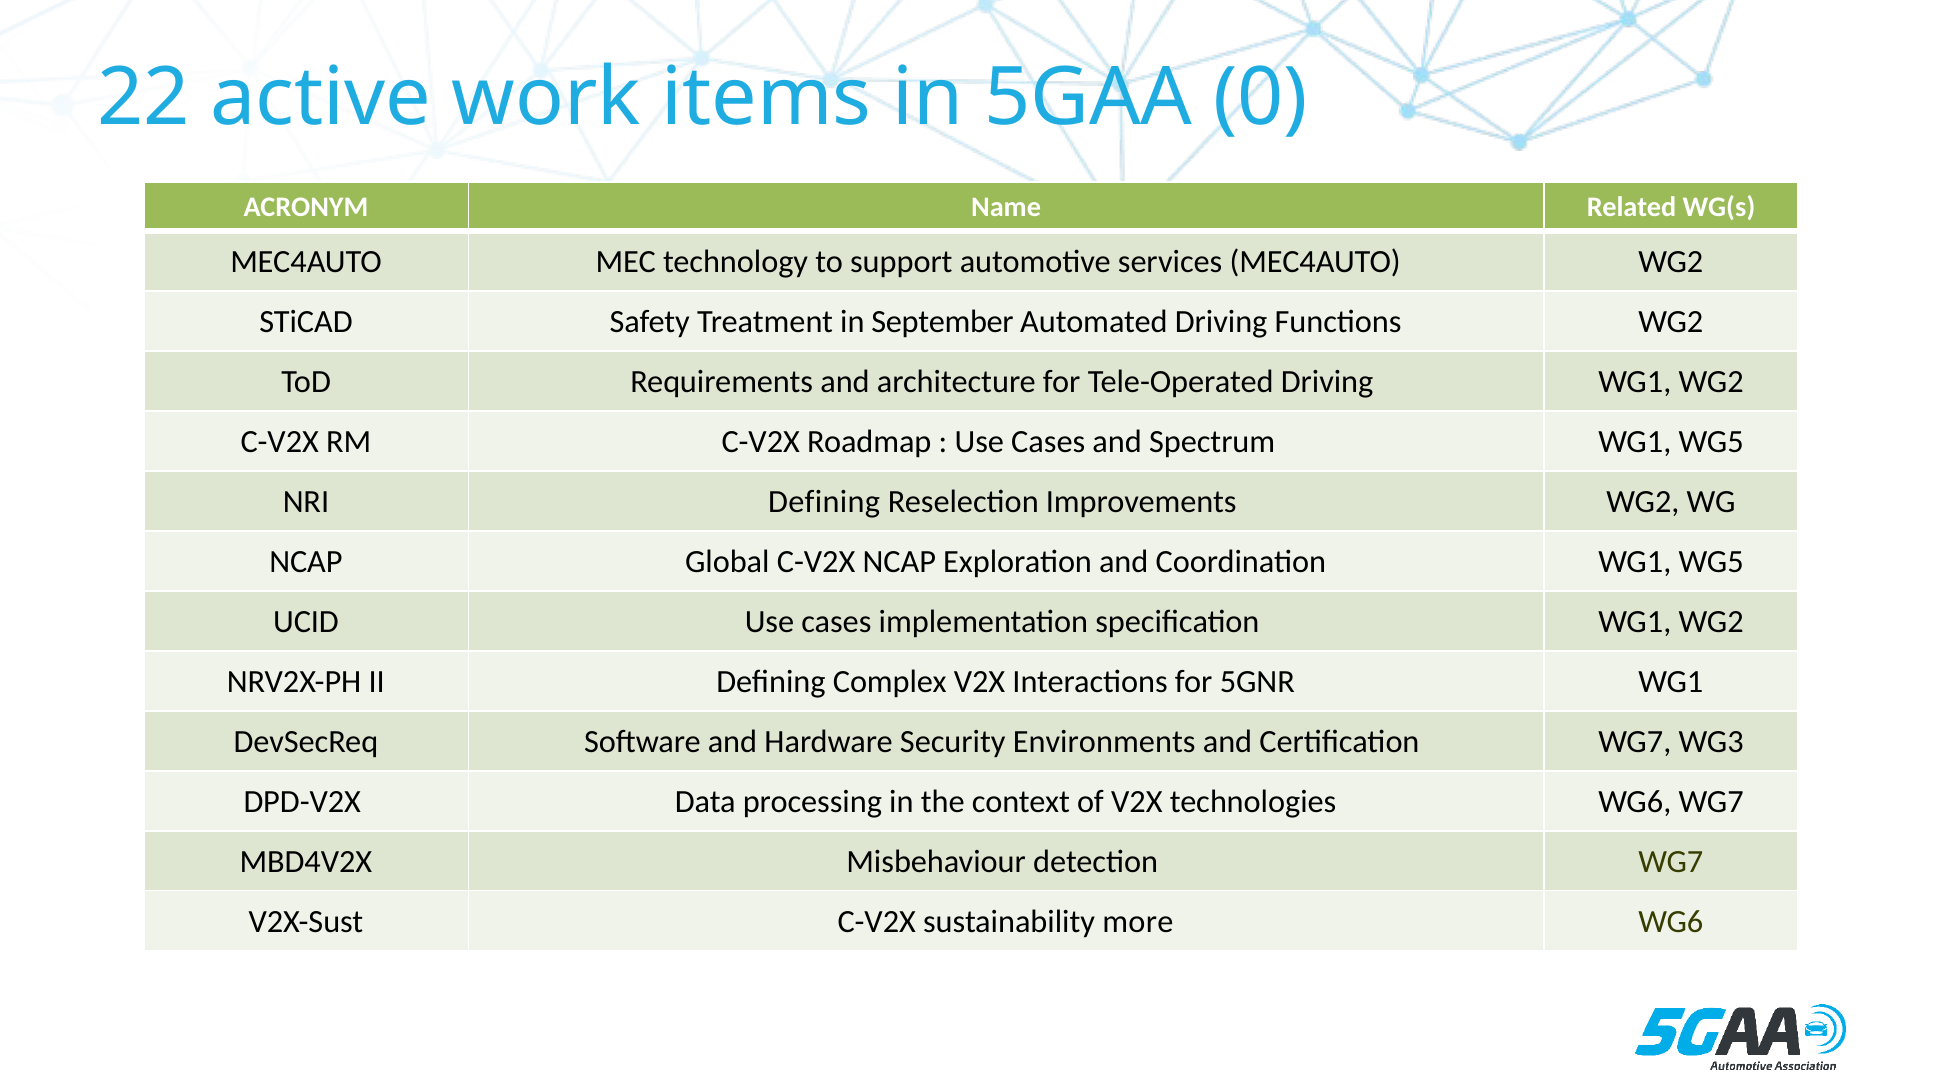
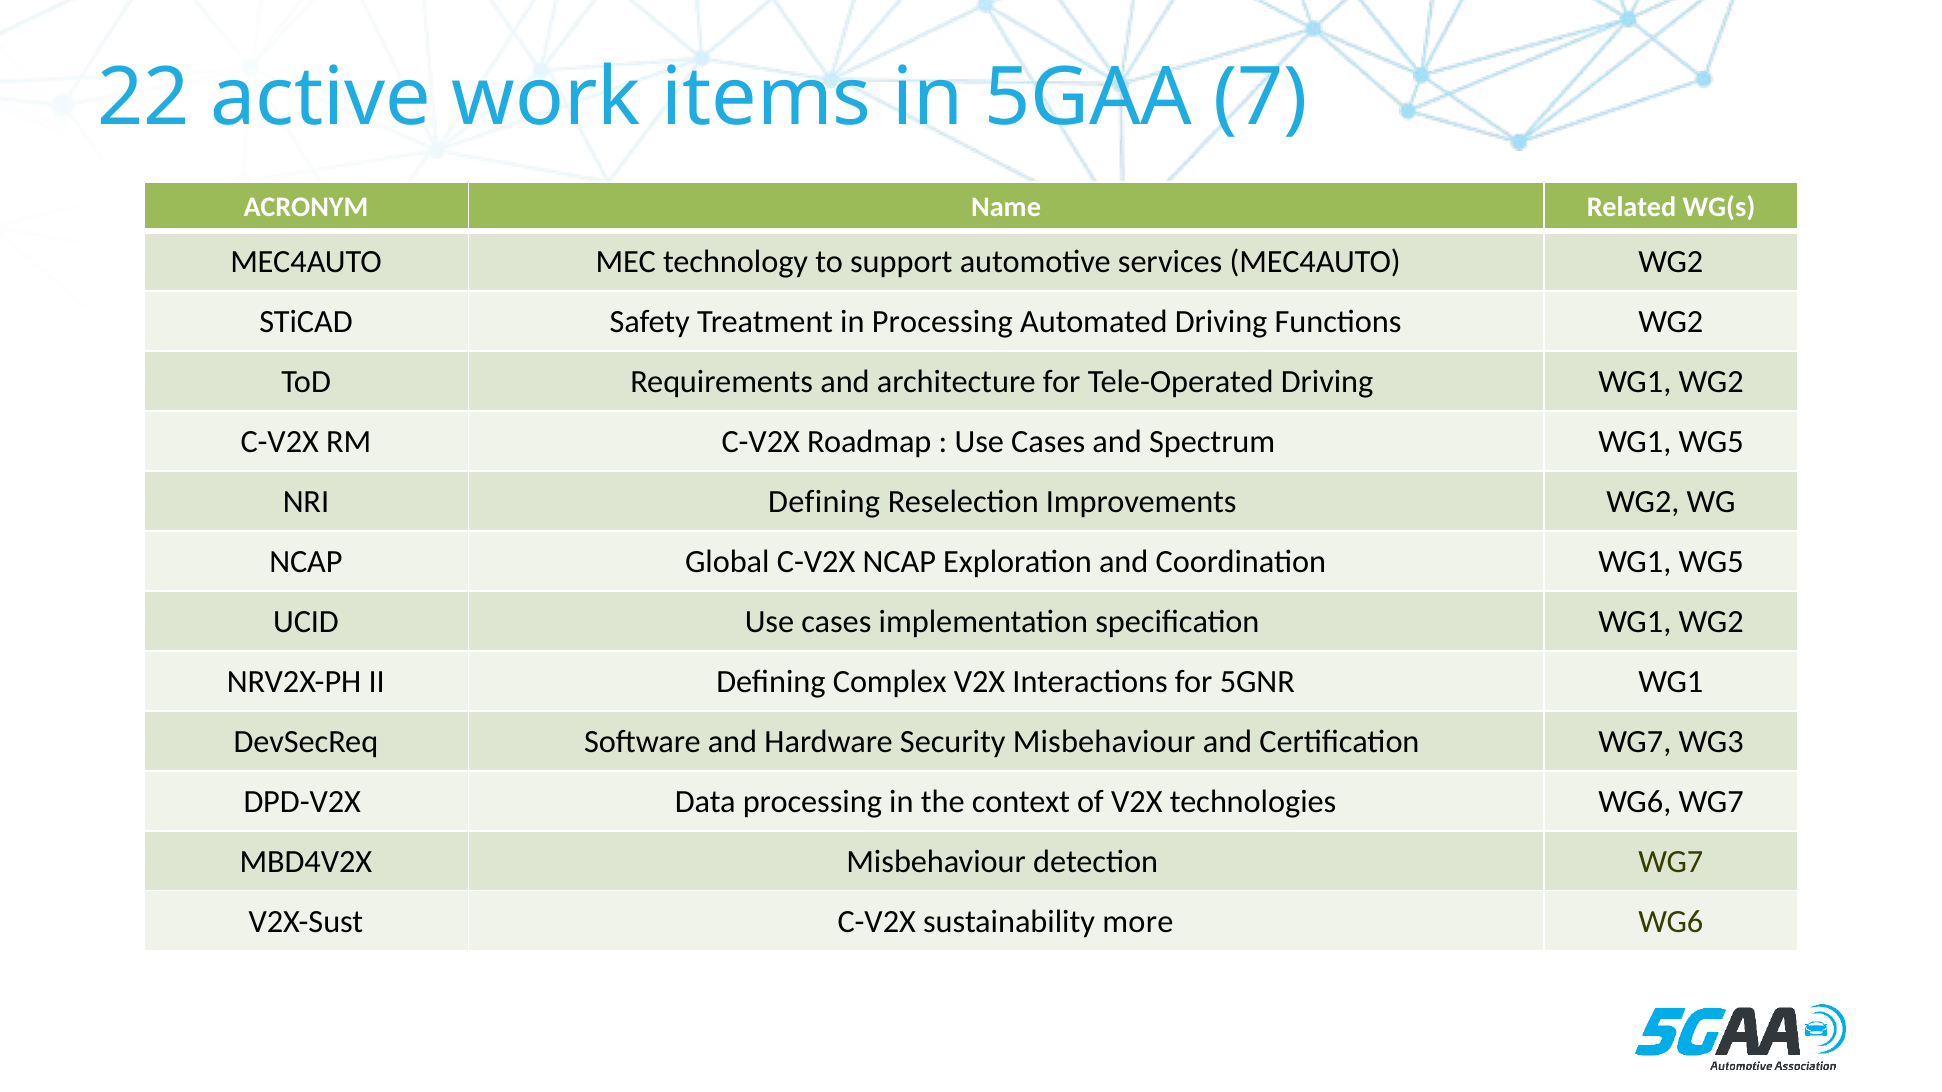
0: 0 -> 7 (1261, 98)
in September: September -> Processing (942, 322)
Security Environments: Environments -> Misbehaviour (1104, 742)
